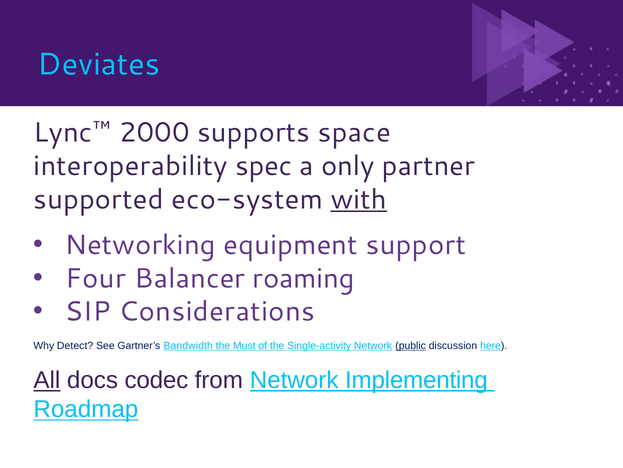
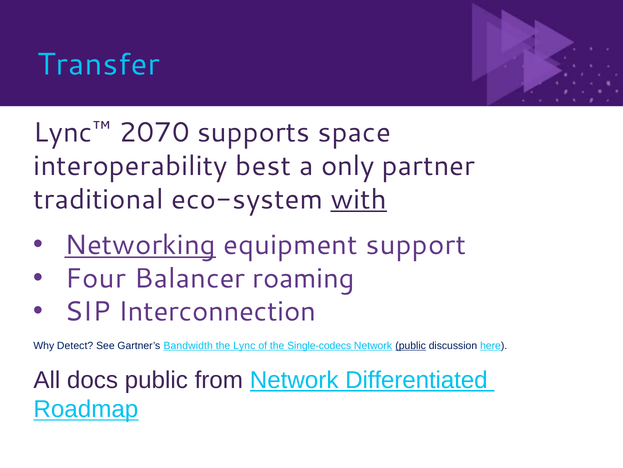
Deviates: Deviates -> Transfer (99, 64)
2000: 2000 -> 2070 (154, 133)
spec: spec -> best (263, 166)
supported: supported -> traditional (99, 199)
Networking underline: none -> present (140, 245)
Considerations: Considerations -> Interconnection (217, 311)
Must: Must -> Lync (244, 345)
Single-activity: Single-activity -> Single-codecs (319, 345)
All underline: present -> none (47, 380)
docs codec: codec -> public (156, 380)
Implementing: Implementing -> Differentiated (416, 380)
